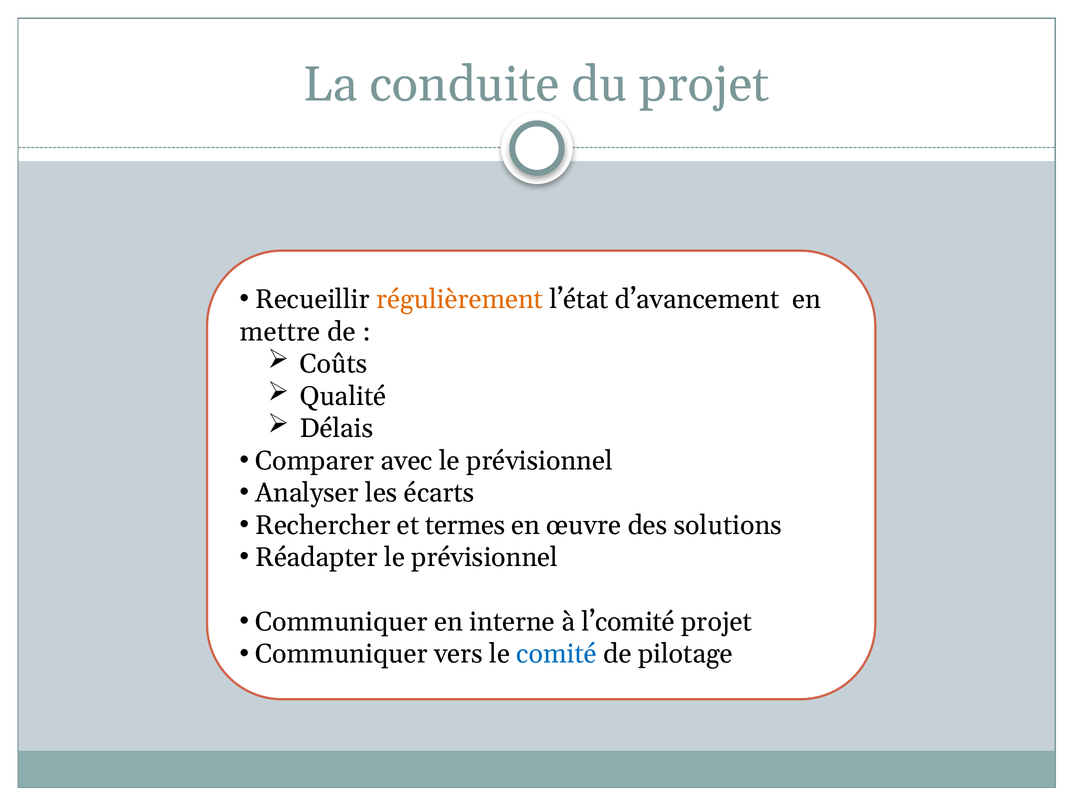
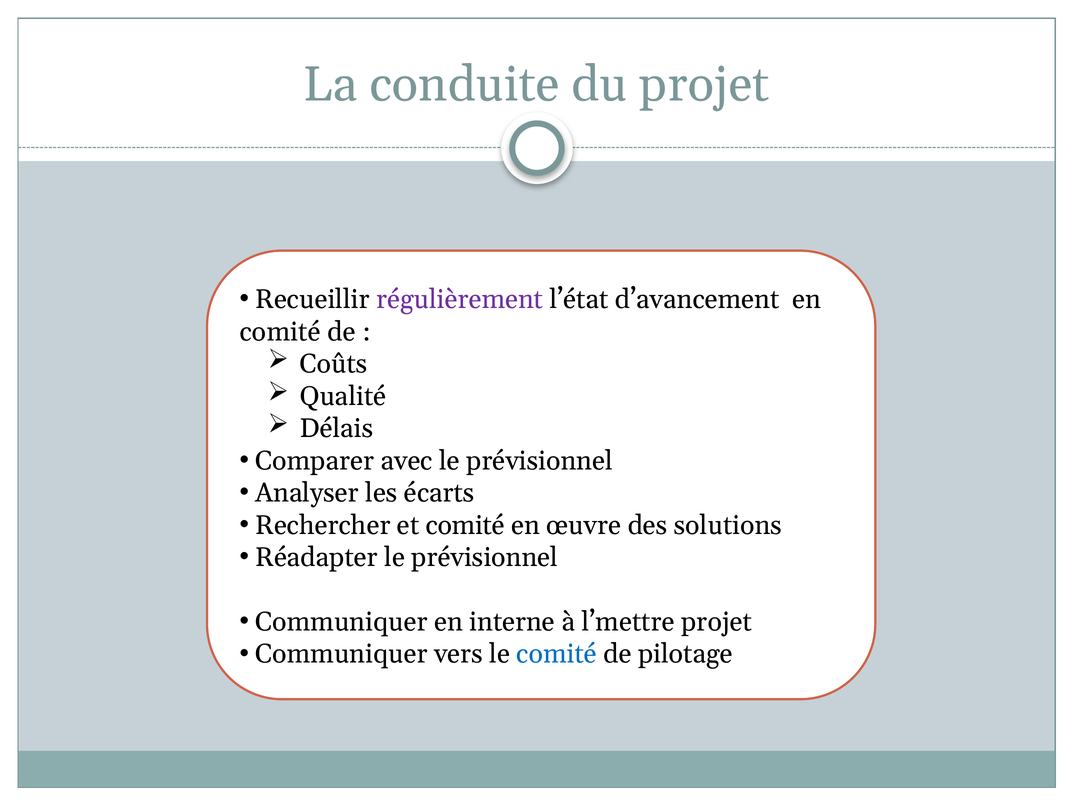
régulièrement colour: orange -> purple (460, 299)
mettre: mettre -> comité (280, 332)
et termes: termes -> comité (465, 525)
l’comité: l’comité -> l’mettre (628, 622)
